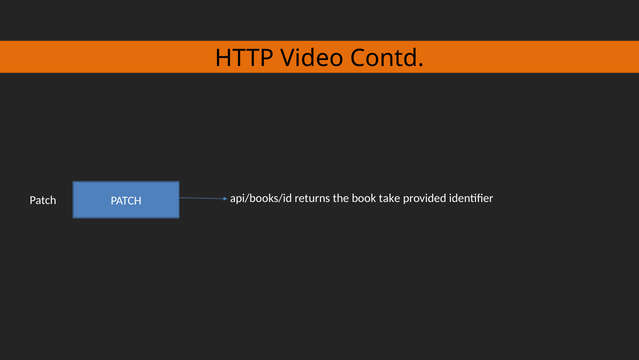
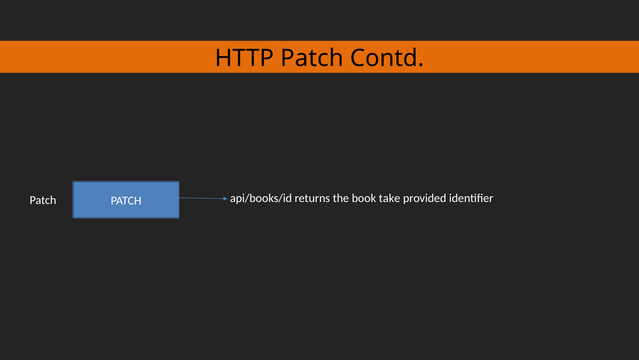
HTTP Video: Video -> Patch (312, 58)
